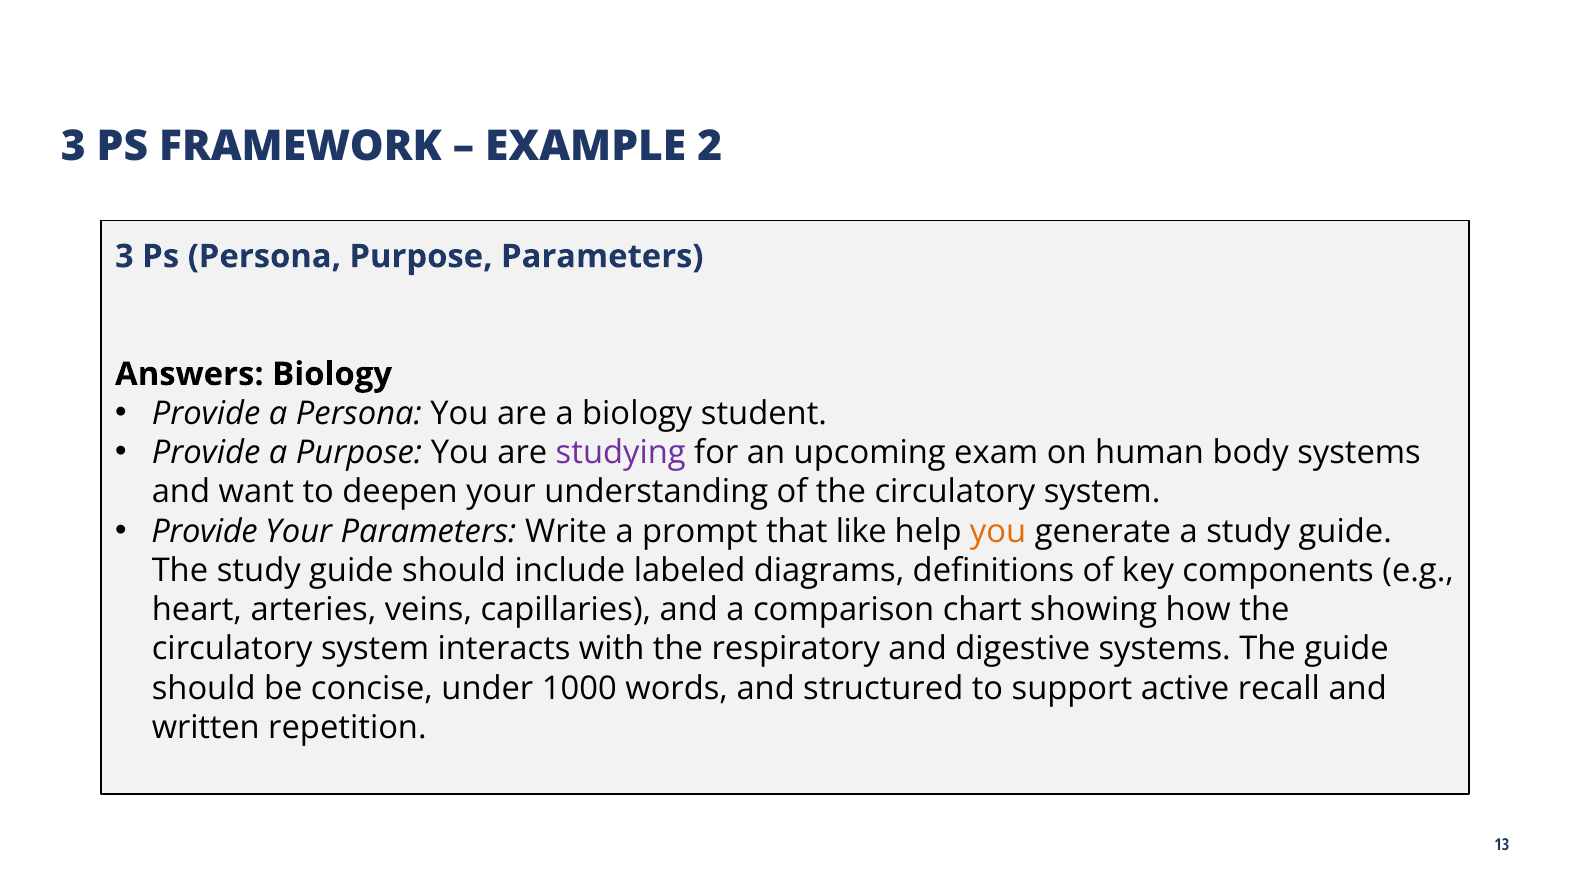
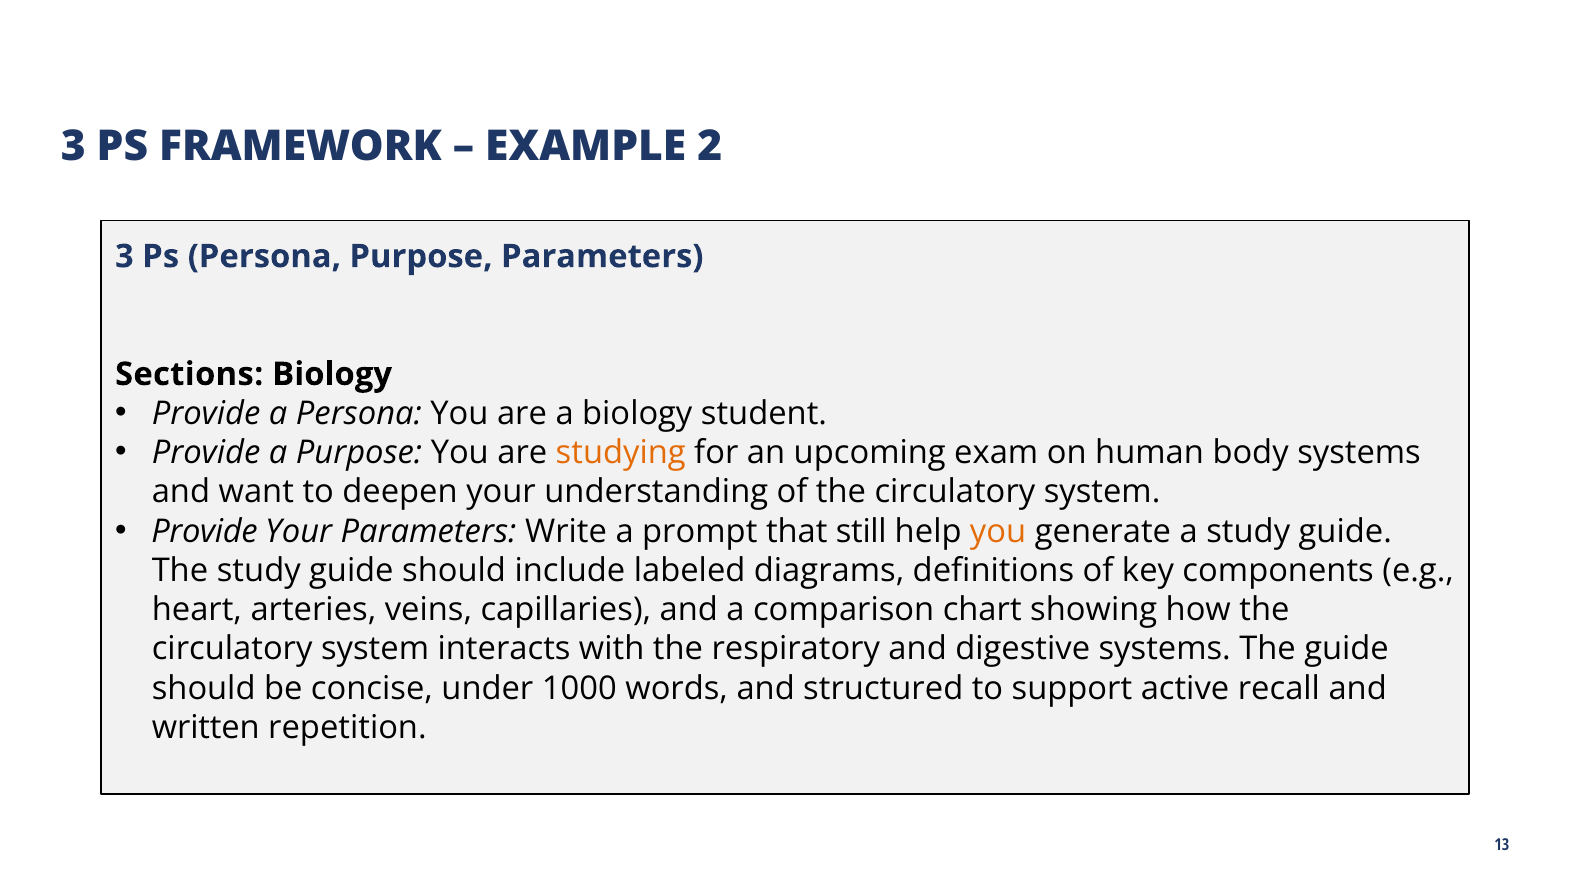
Answers: Answers -> Sections (189, 374)
studying colour: purple -> orange (621, 453)
like: like -> still (861, 531)
